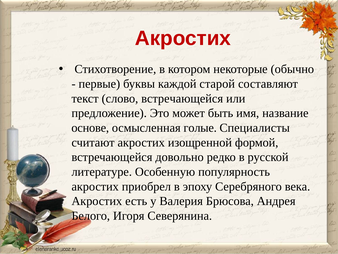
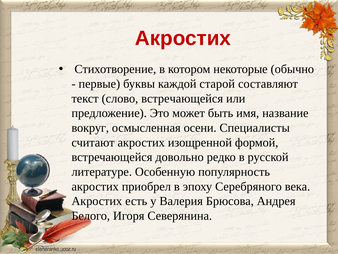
основе: основе -> вокруг (90, 128)
голые: голые -> осени (200, 128)
